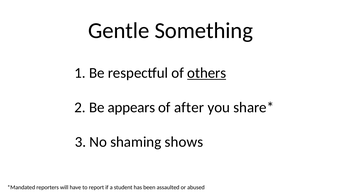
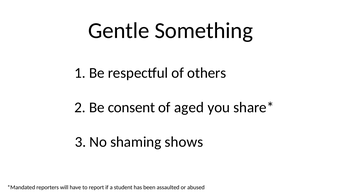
others underline: present -> none (207, 73)
appears: appears -> consent (131, 107)
after: after -> aged (189, 107)
